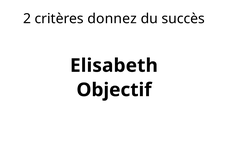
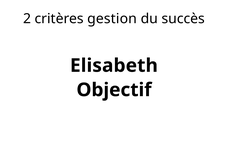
donnez: donnez -> gestion (112, 19)
